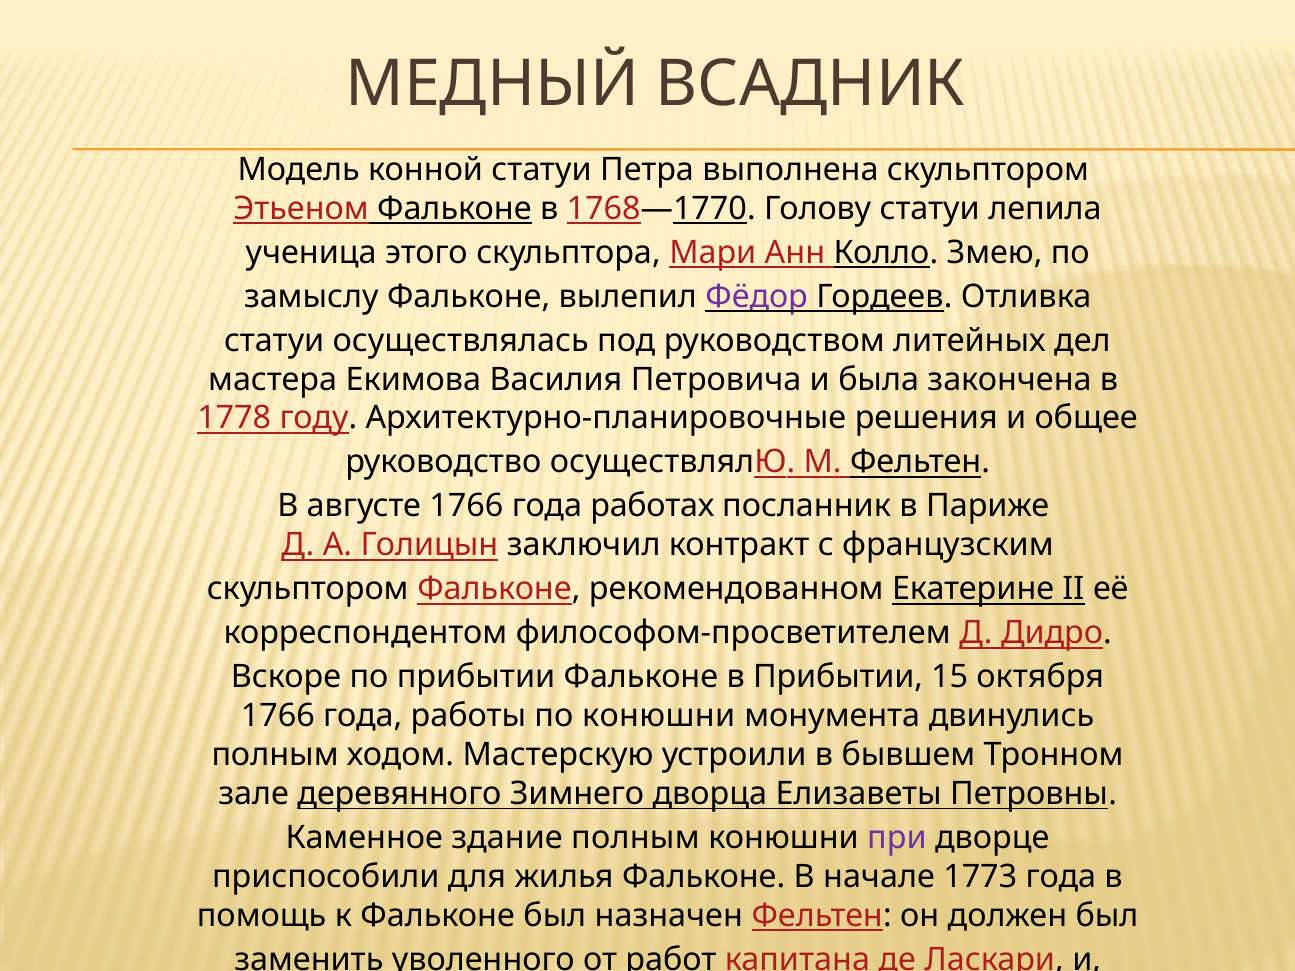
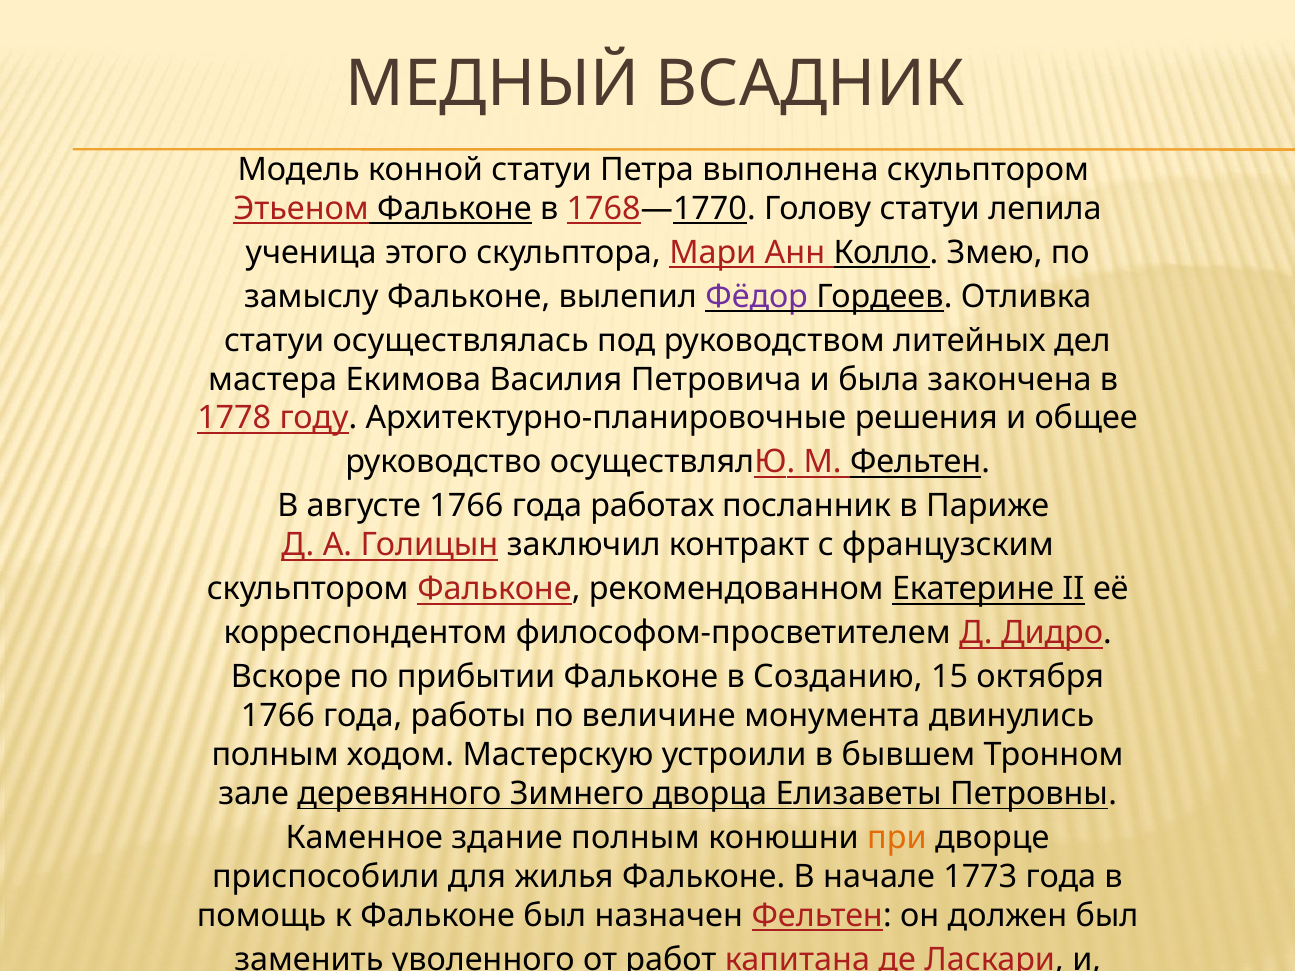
в Прибытии: Прибытии -> Созданию (838, 677)
по конюшни: конюшни -> величине (659, 716)
при colour: purple -> orange (897, 838)
